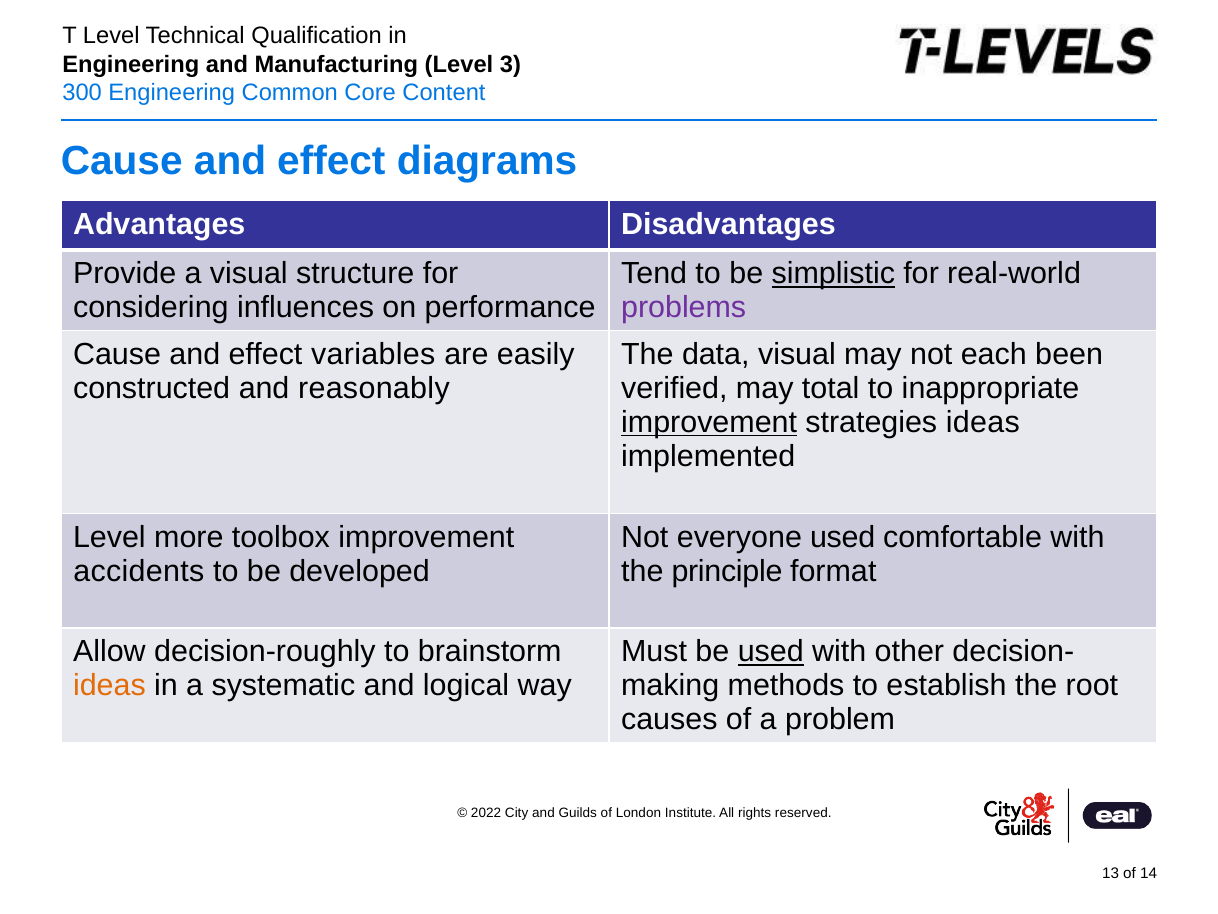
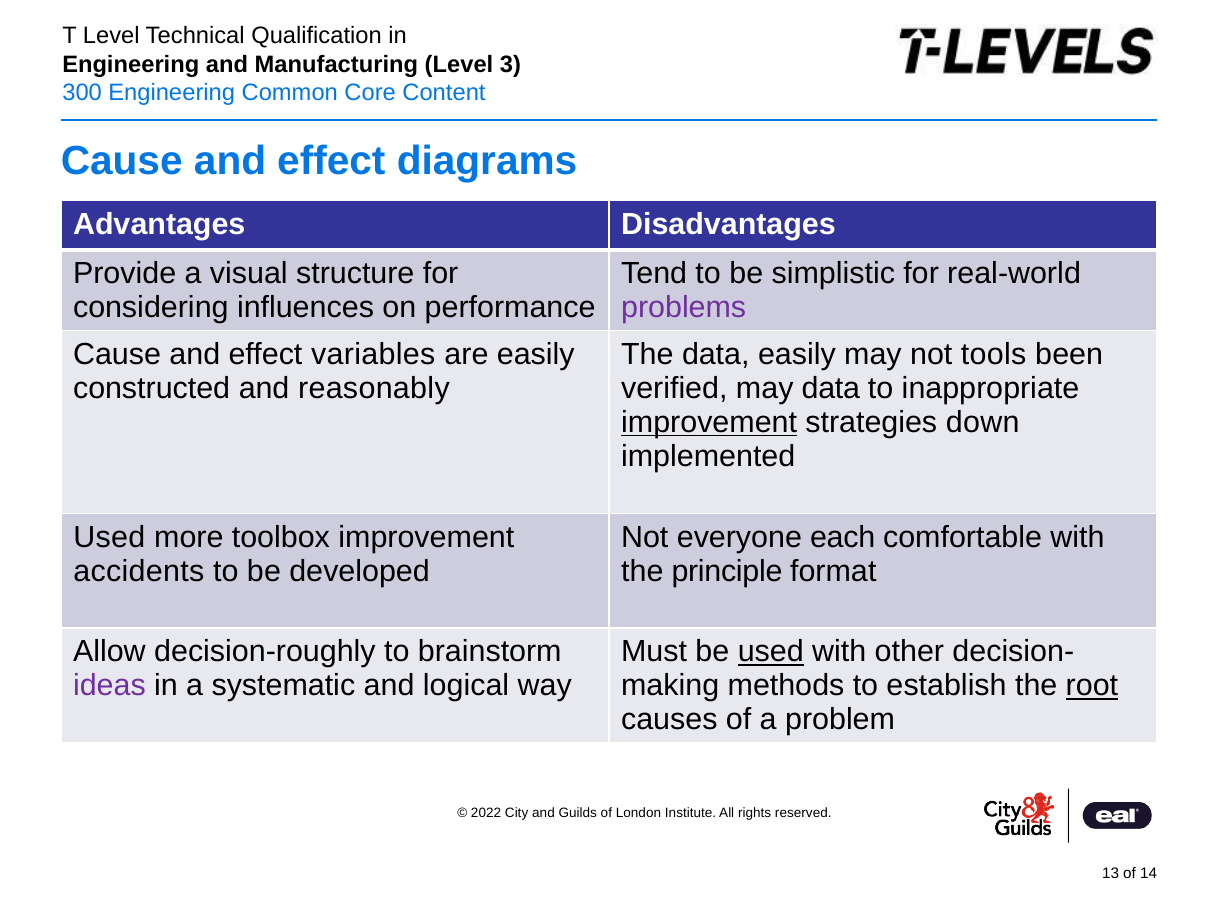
simplistic underline: present -> none (833, 274)
data visual: visual -> easily (797, 354)
each: each -> tools (994, 354)
may total: total -> data (831, 388)
strategies ideas: ideas -> down (983, 422)
Level: Level -> Used (109, 537)
everyone used: used -> each (843, 537)
ideas colour: orange -> purple (109, 685)
root underline: none -> present (1092, 685)
